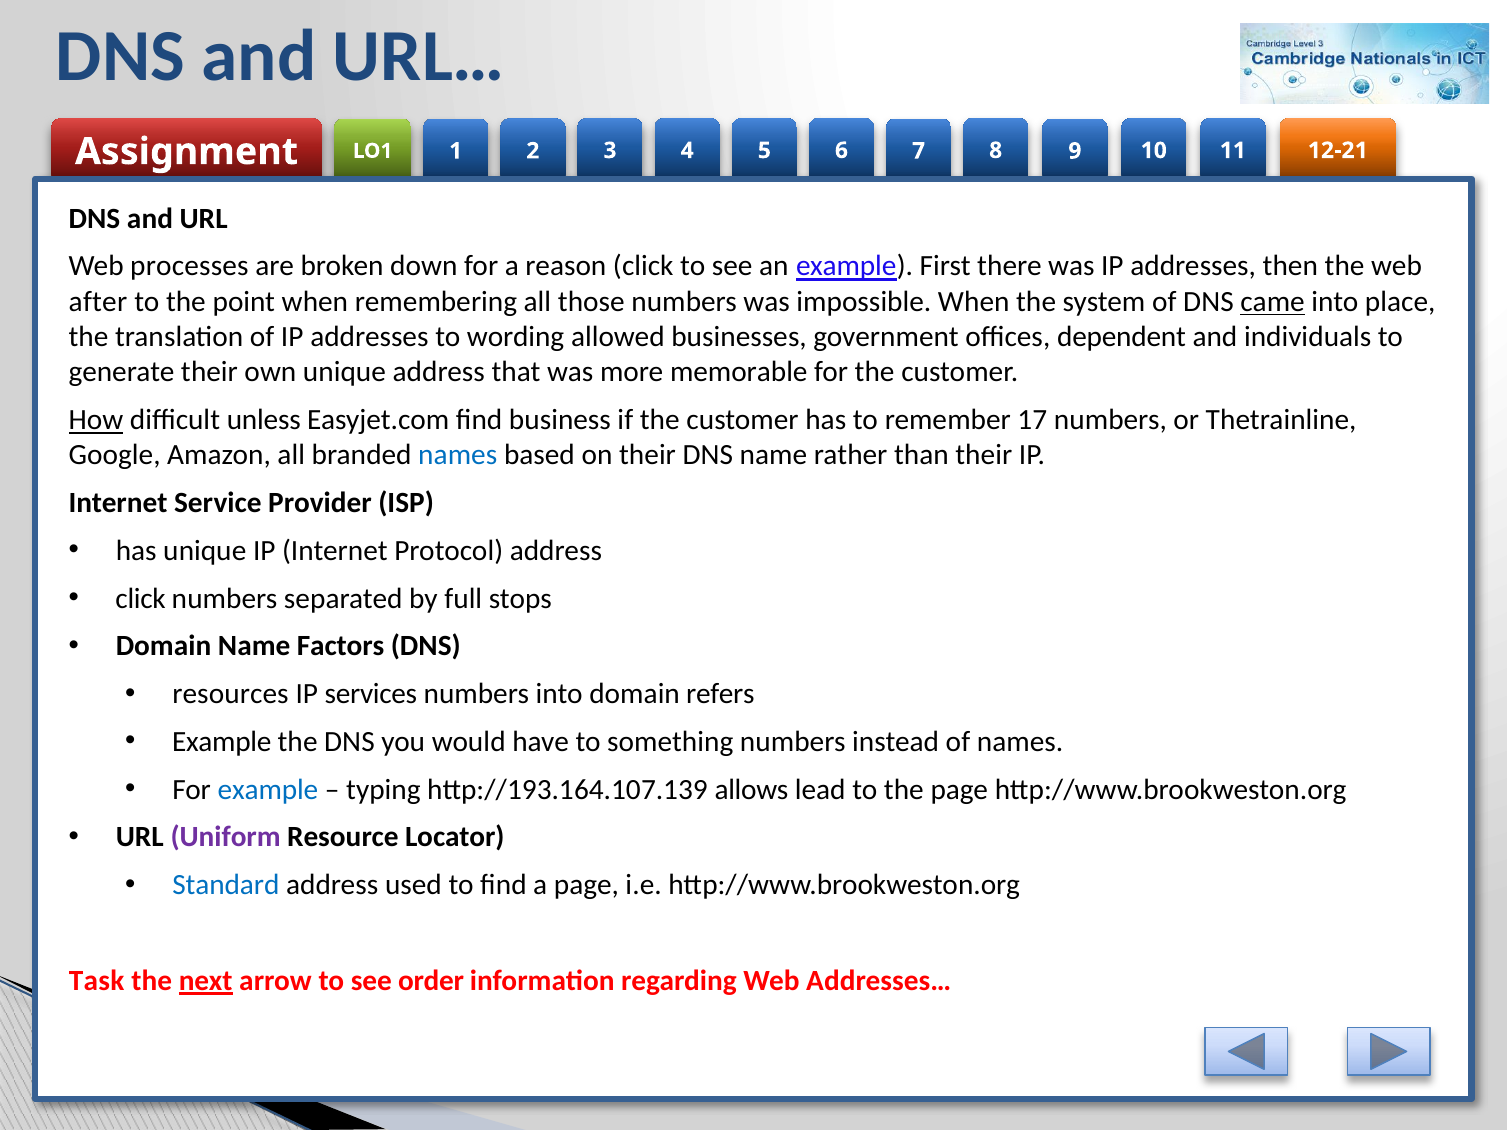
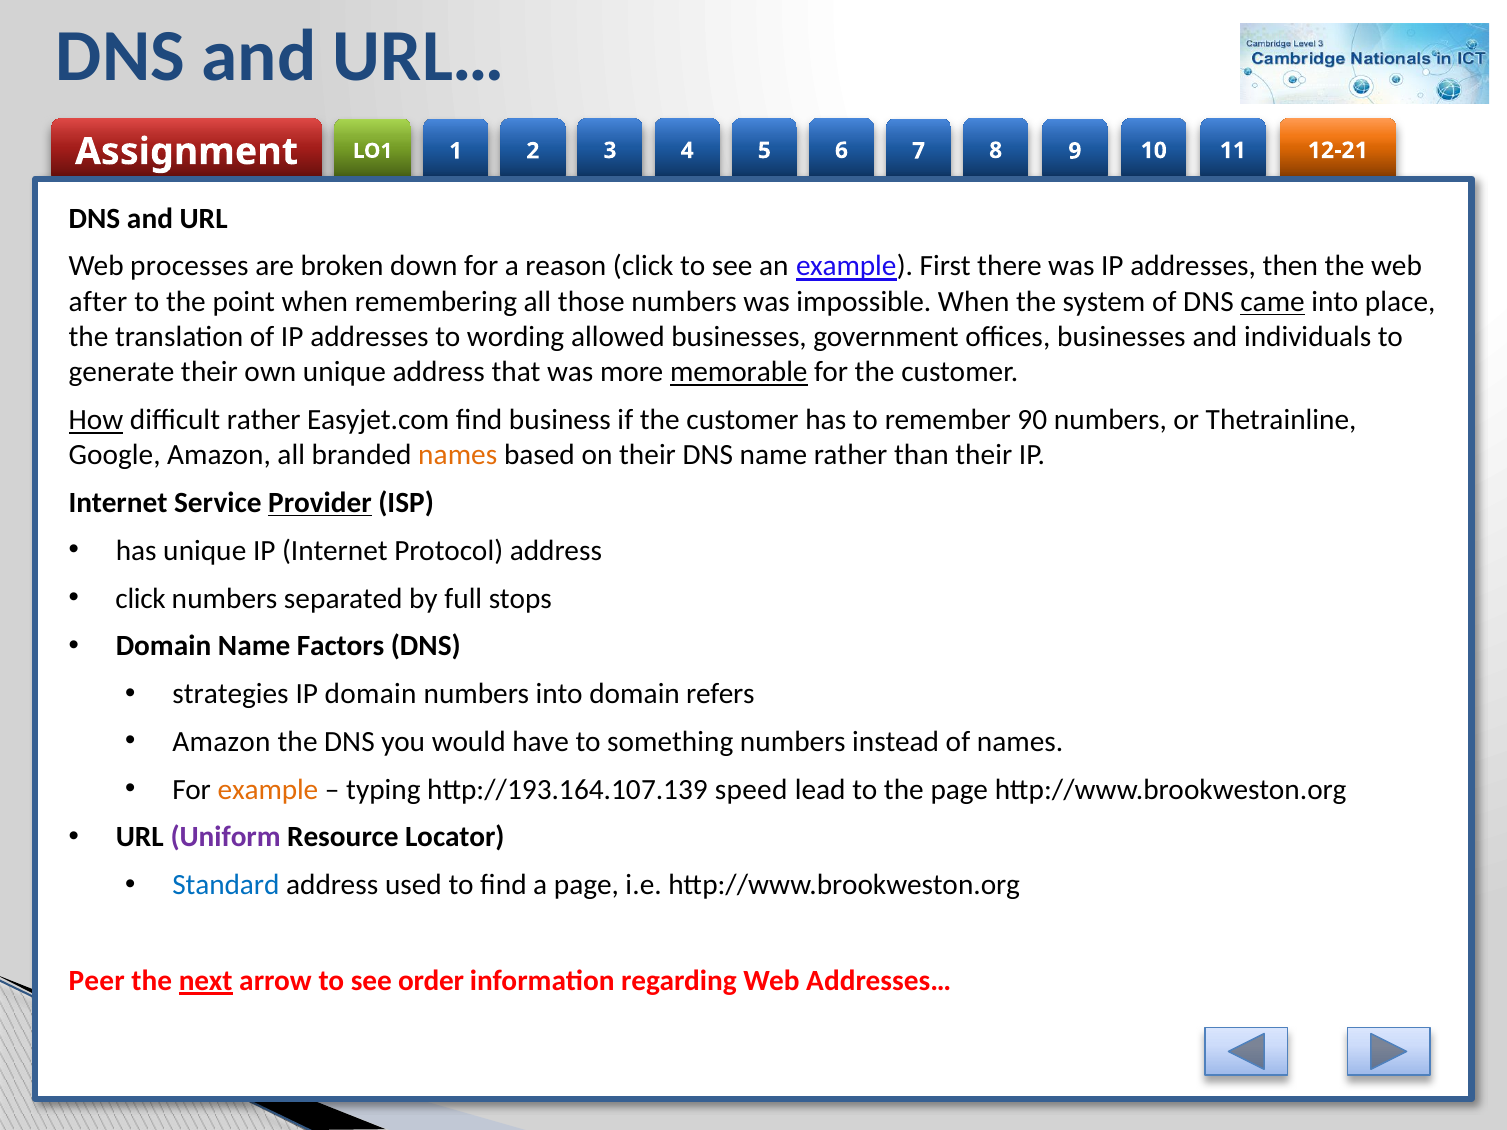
offices dependent: dependent -> businesses (1121, 337)
memorable underline: none -> present (739, 372)
difficult unless: unless -> rather (264, 420)
17: 17 -> 90 (1032, 420)
names colour: blue -> orange (458, 455)
Provider underline: none -> present (320, 503)
resources: resources -> strategies (231, 694)
IP services: services -> domain (371, 694)
Example: Example -> Amazon (221, 742)
example colour: blue -> orange (268, 790)
allows: allows -> speed (751, 790)
Task: Task -> Peer (97, 981)
